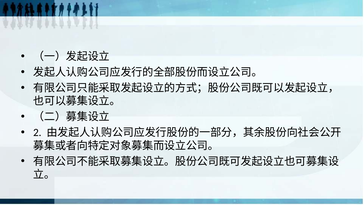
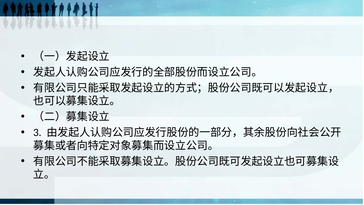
2: 2 -> 3 (37, 132)
